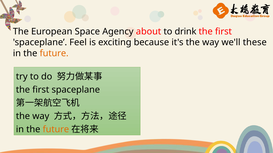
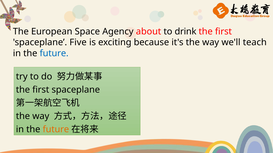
Feel: Feel -> Five (78, 43)
these: these -> teach (255, 43)
future colour: orange -> blue (54, 53)
